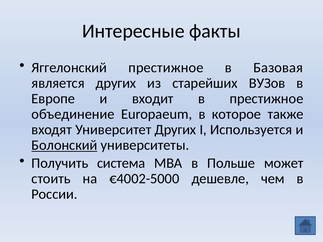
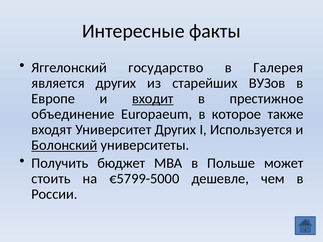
Яггелонский престижное: престижное -> государство (166, 68)
Базовая: Базовая -> Галерея (278, 68)
входит underline: none -> present (153, 99)
система: система -> бюджет (121, 163)
€4002-5000: €4002-5000 -> €5799-5000 (144, 179)
